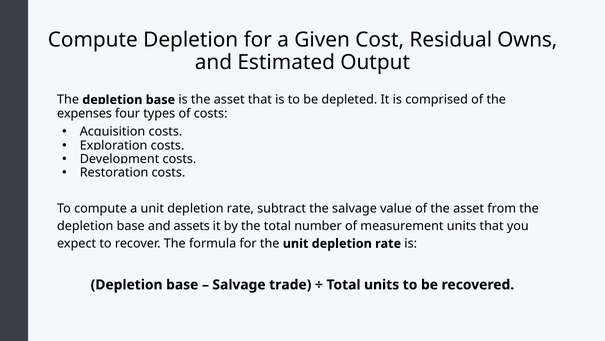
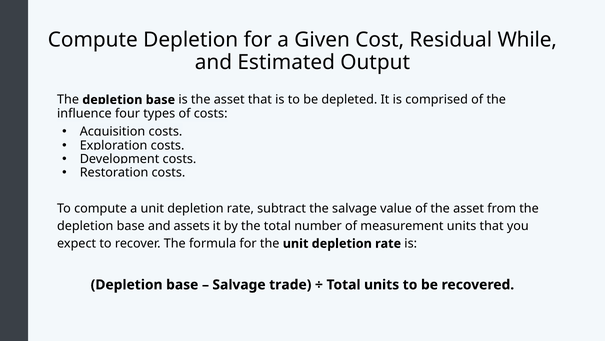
Owns: Owns -> While (527, 40)
expenses: expenses -> influence (84, 113)
